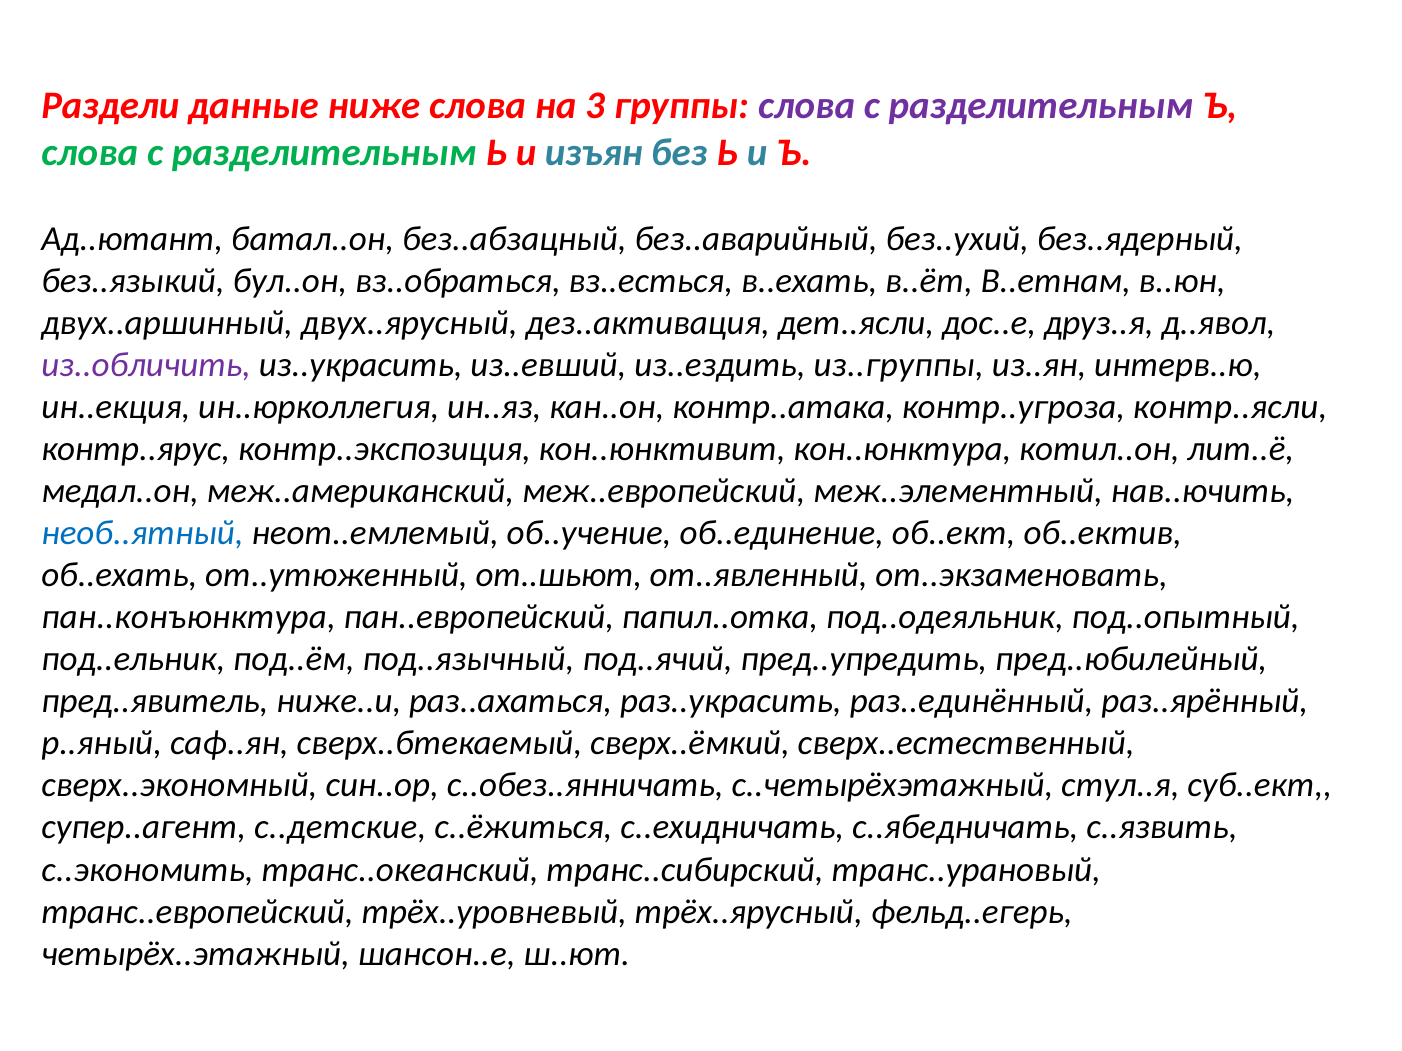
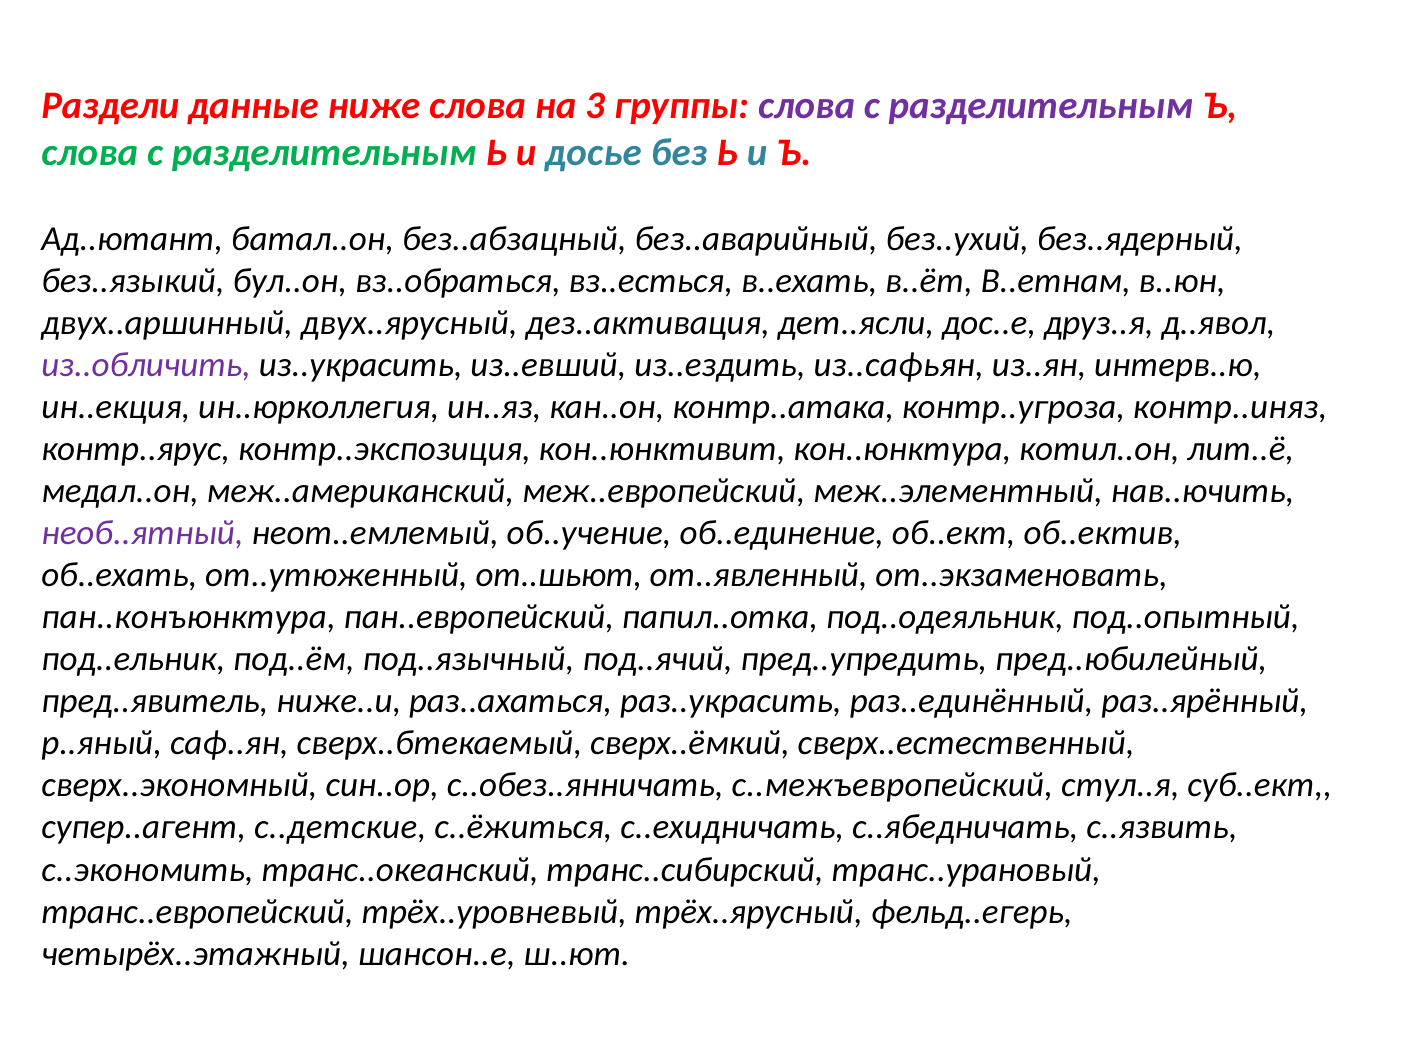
изъян: изъян -> досье (593, 153)
из..группы: из..группы -> из..сафьян (899, 365)
контр..ясли: контр..ясли -> контр..иняз (1230, 407)
необ..ятный colour: blue -> purple (142, 533)
с..четырёхэтажный: с..четырёхэтажный -> с..межъевропейский (892, 786)
